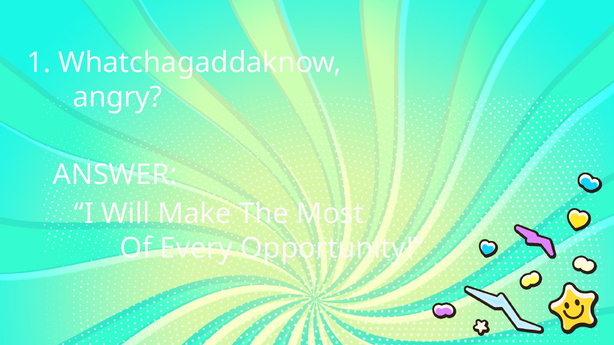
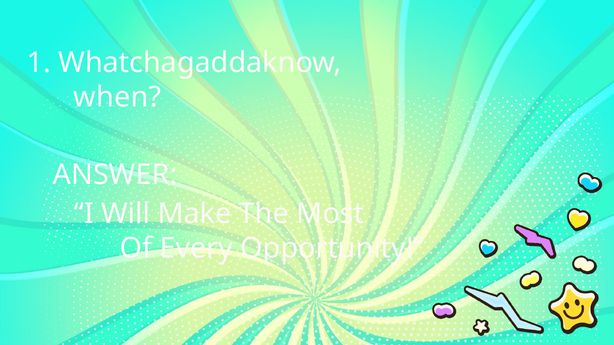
angry: angry -> when (117, 97)
